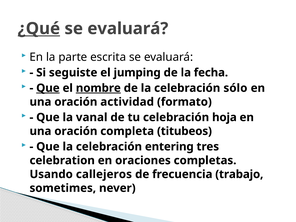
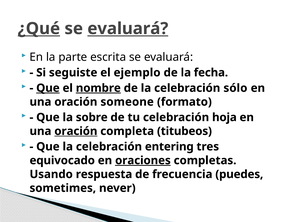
evaluará underline: none -> present (128, 29)
jumping: jumping -> ejemplo (137, 73)
actividad: actividad -> someone (127, 102)
vanal: vanal -> sobre (92, 117)
oración underline: none -> present (76, 131)
celebration: celebration -> equivocado (62, 160)
oraciones underline: none -> present (143, 160)
callejeros: callejeros -> respuesta (104, 174)
trabajo: trabajo -> puedes (239, 174)
